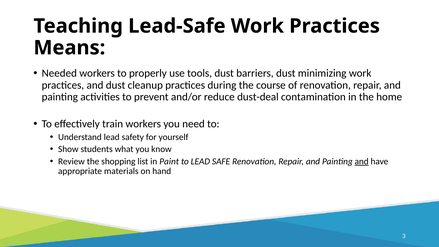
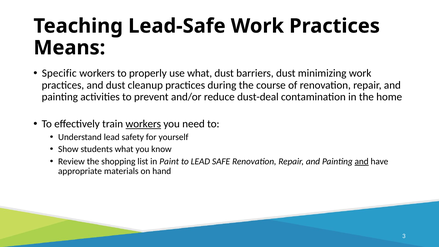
Needed: Needed -> Specific (59, 73)
use tools: tools -> what (200, 73)
workers underline: none -> present (143, 124)
